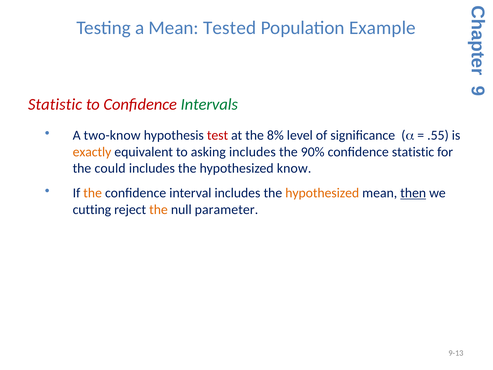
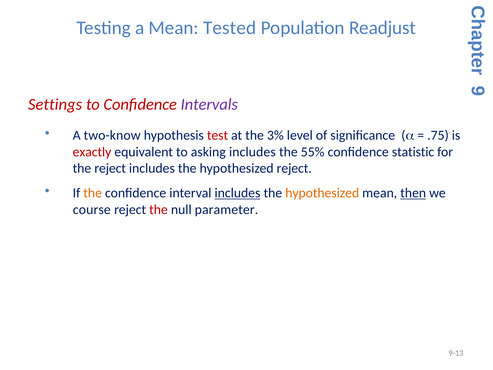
Example: Example -> Readjust (382, 28)
Statistic: Statistic -> Settings (55, 104)
Intervals colour: green -> purple (209, 104)
8%: 8% -> 3% (275, 135)
.55: .55 -> .75 (438, 135)
exactly colour: orange -> red (92, 152)
90%: 90% -> 55% (313, 152)
the could: could -> reject (110, 168)
hypothesized know: know -> reject (294, 168)
includes underline: none -> present (237, 193)
cutting: cutting -> course (92, 209)
the colour: orange -> red (158, 209)
